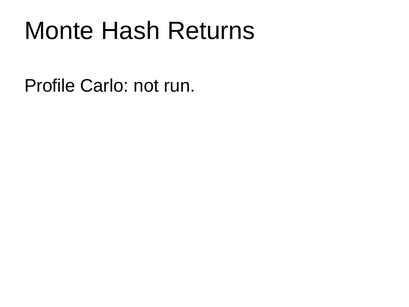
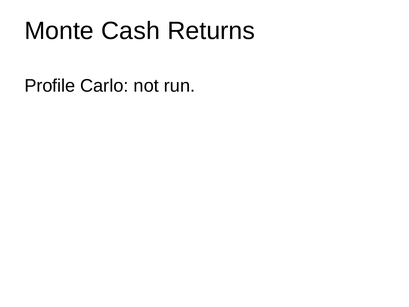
Hash: Hash -> Cash (131, 31)
